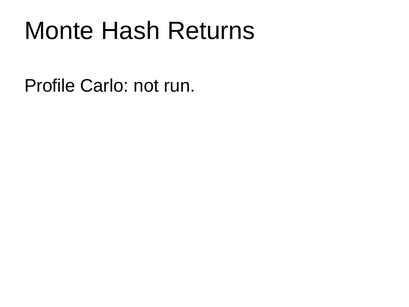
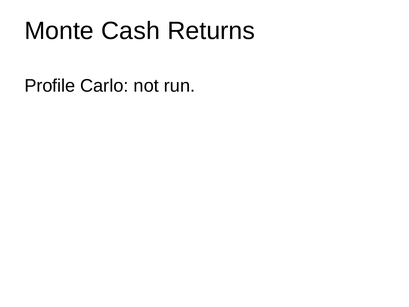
Hash: Hash -> Cash (131, 31)
